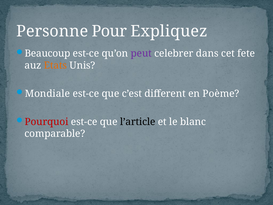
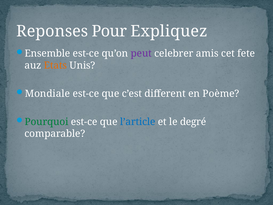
Personne: Personne -> Reponses (52, 31)
Beaucoup: Beaucoup -> Ensemble (47, 53)
dans: dans -> amis (207, 53)
Pourquoi colour: red -> green (47, 122)
l’article colour: black -> blue (138, 122)
blanc: blanc -> degré (193, 122)
